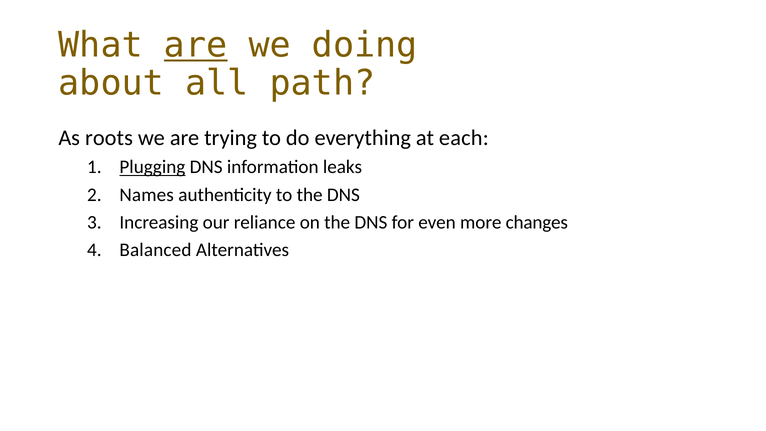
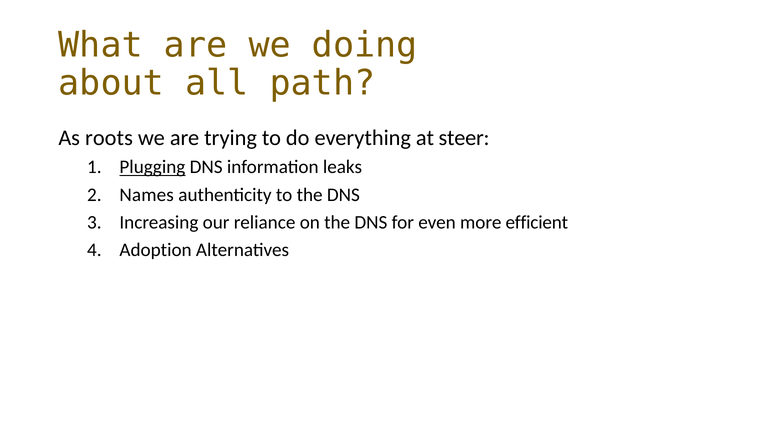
are underline: present -> none (196, 45)
each: each -> steer (464, 138)
changes: changes -> efficient (537, 222)
Balanced: Balanced -> Adoption (156, 250)
